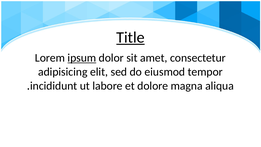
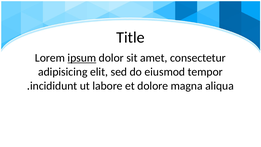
Title underline: present -> none (130, 37)
